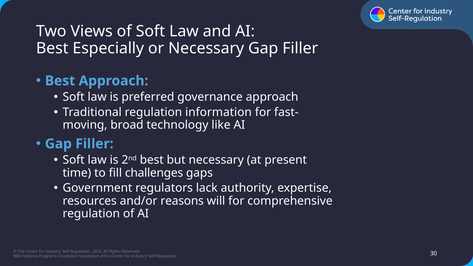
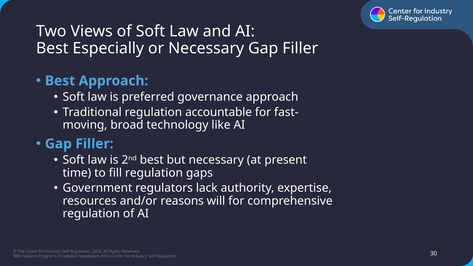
information: information -> accountable (219, 112)
fill challenges: challenges -> regulation (154, 173)
